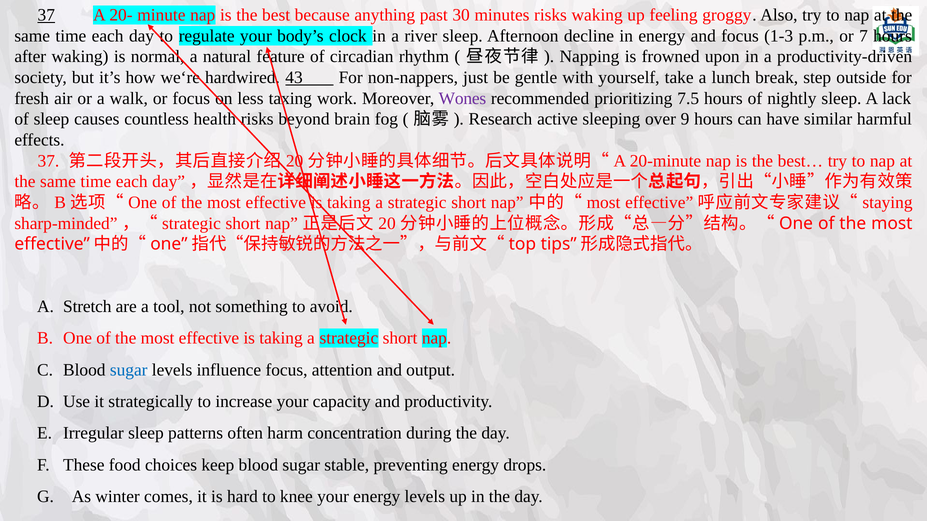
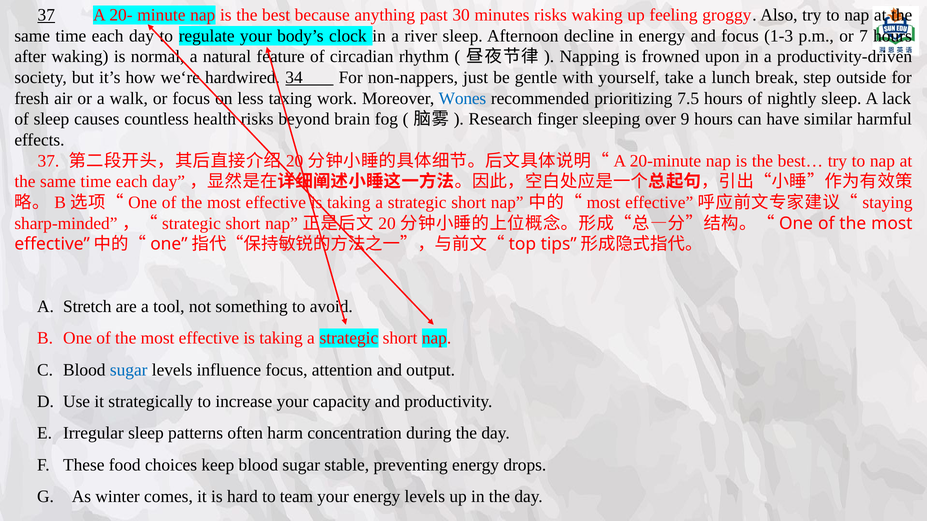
43: 43 -> 34 (294, 78)
Wones colour: purple -> blue (462, 98)
active: active -> finger (557, 119)
knee: knee -> team (296, 497)
